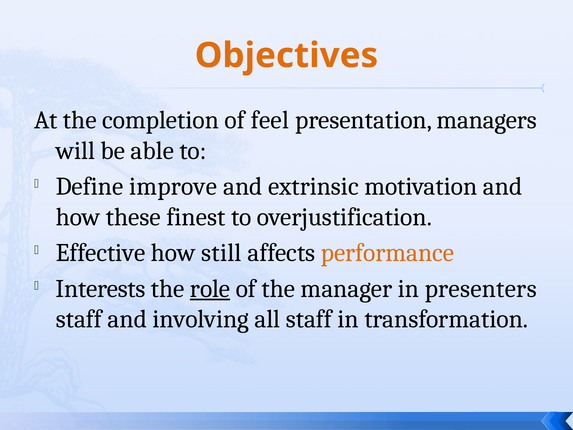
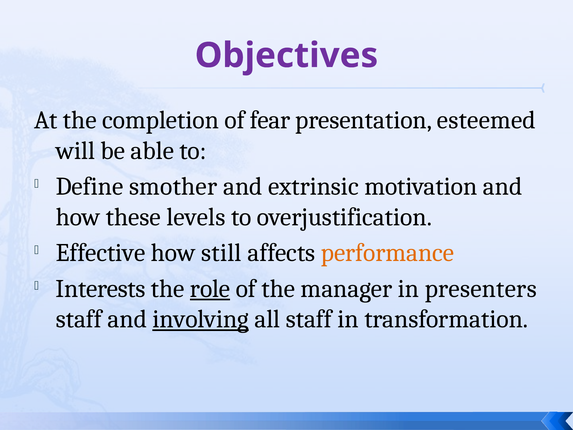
Objectives colour: orange -> purple (286, 55)
feel: feel -> fear (270, 120)
managers: managers -> esteemed (486, 120)
improve: improve -> smother (173, 186)
finest: finest -> levels (196, 217)
involving underline: none -> present (201, 319)
